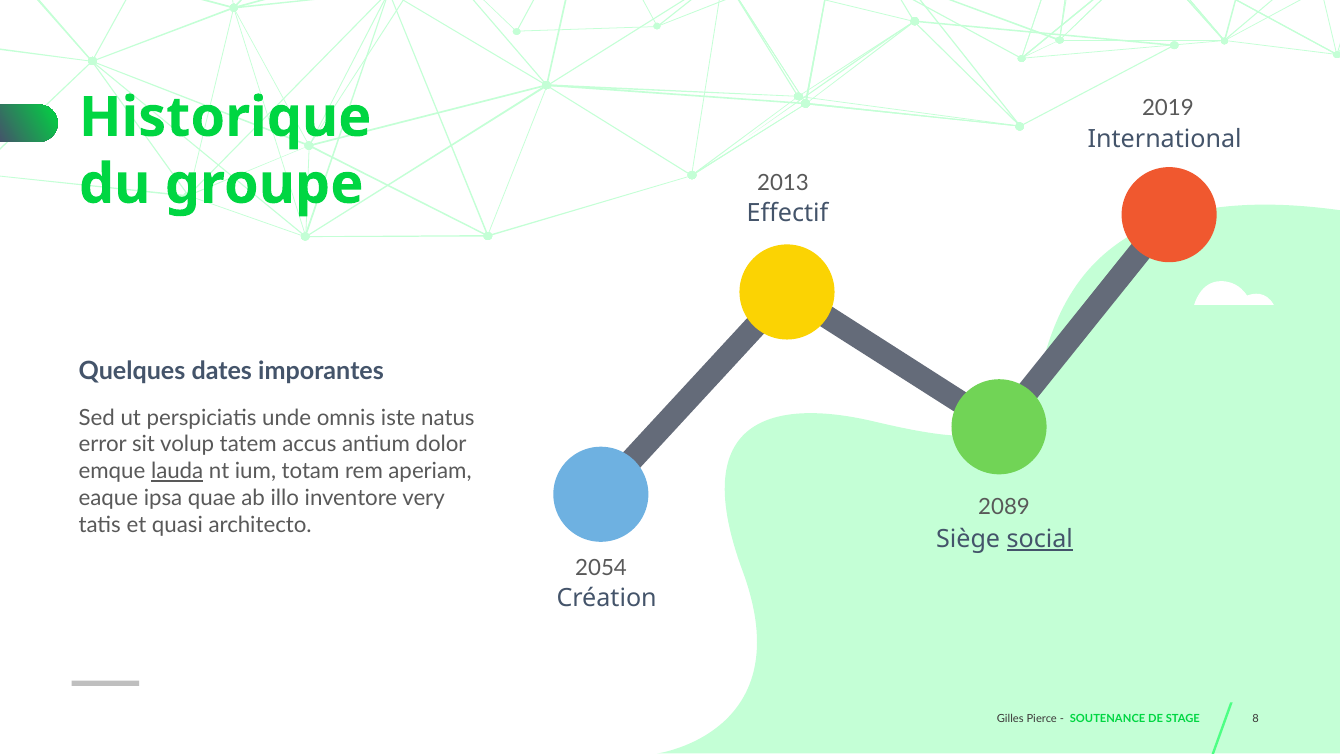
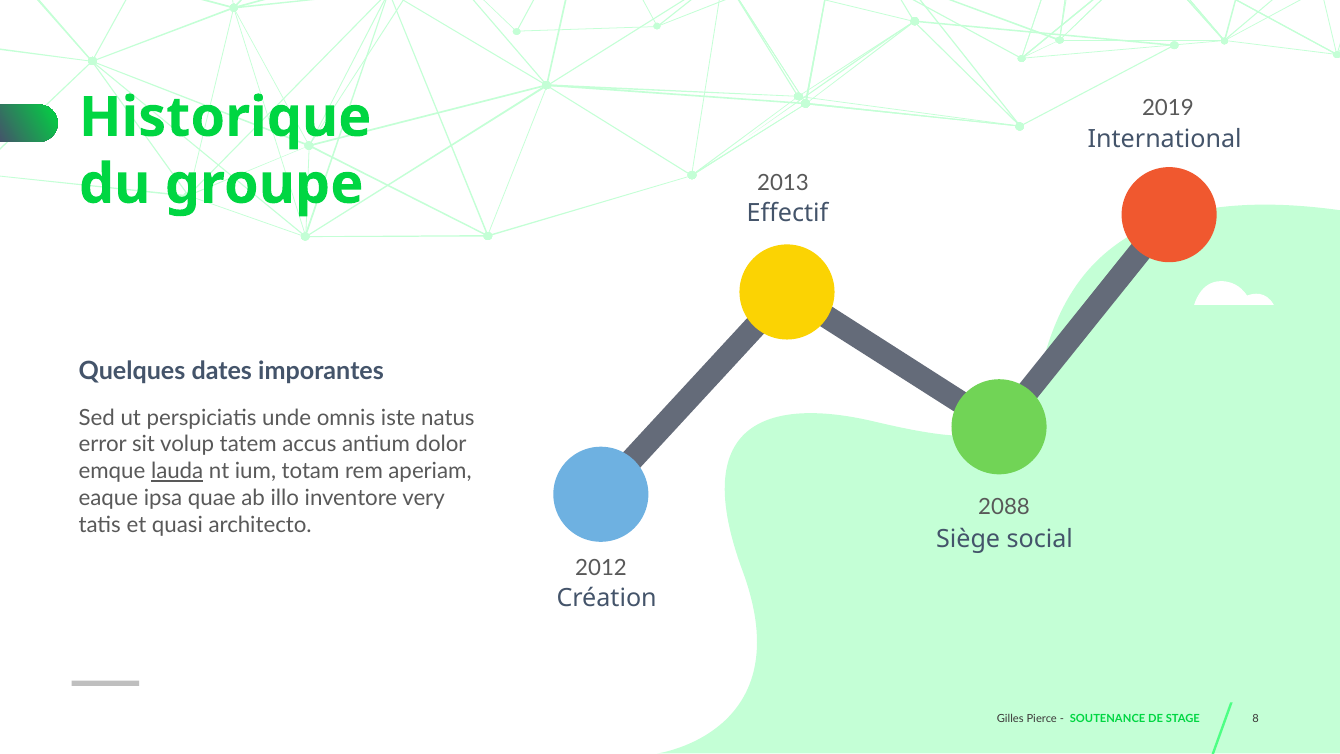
2089: 2089 -> 2088 (1004, 507)
social underline: present -> none (1040, 539)
2054: 2054 -> 2012 (601, 568)
